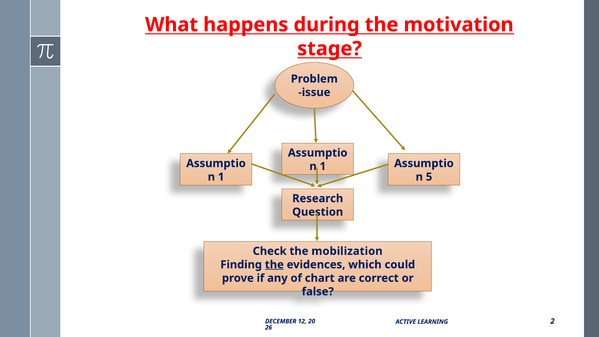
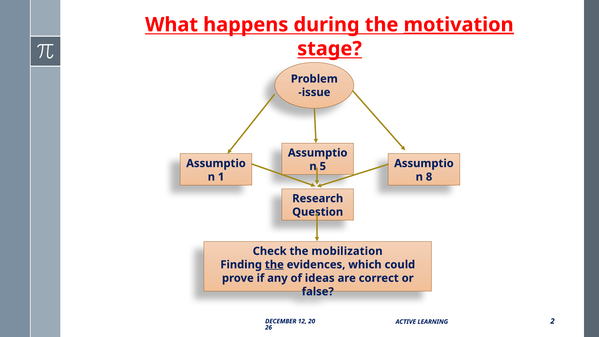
motivation underline: none -> present (459, 25)
1: 1 -> 5 (323, 166)
5: 5 -> 8 (429, 177)
chart: chart -> ideas (320, 278)
